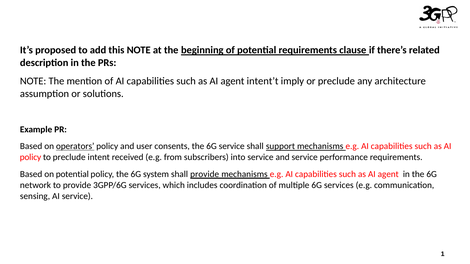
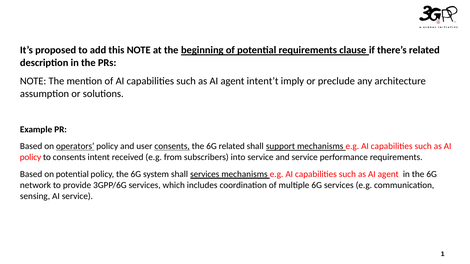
consents underline: none -> present (172, 147)
6G service: service -> related (232, 147)
to preclude: preclude -> consents (69, 157)
shall provide: provide -> services (205, 174)
